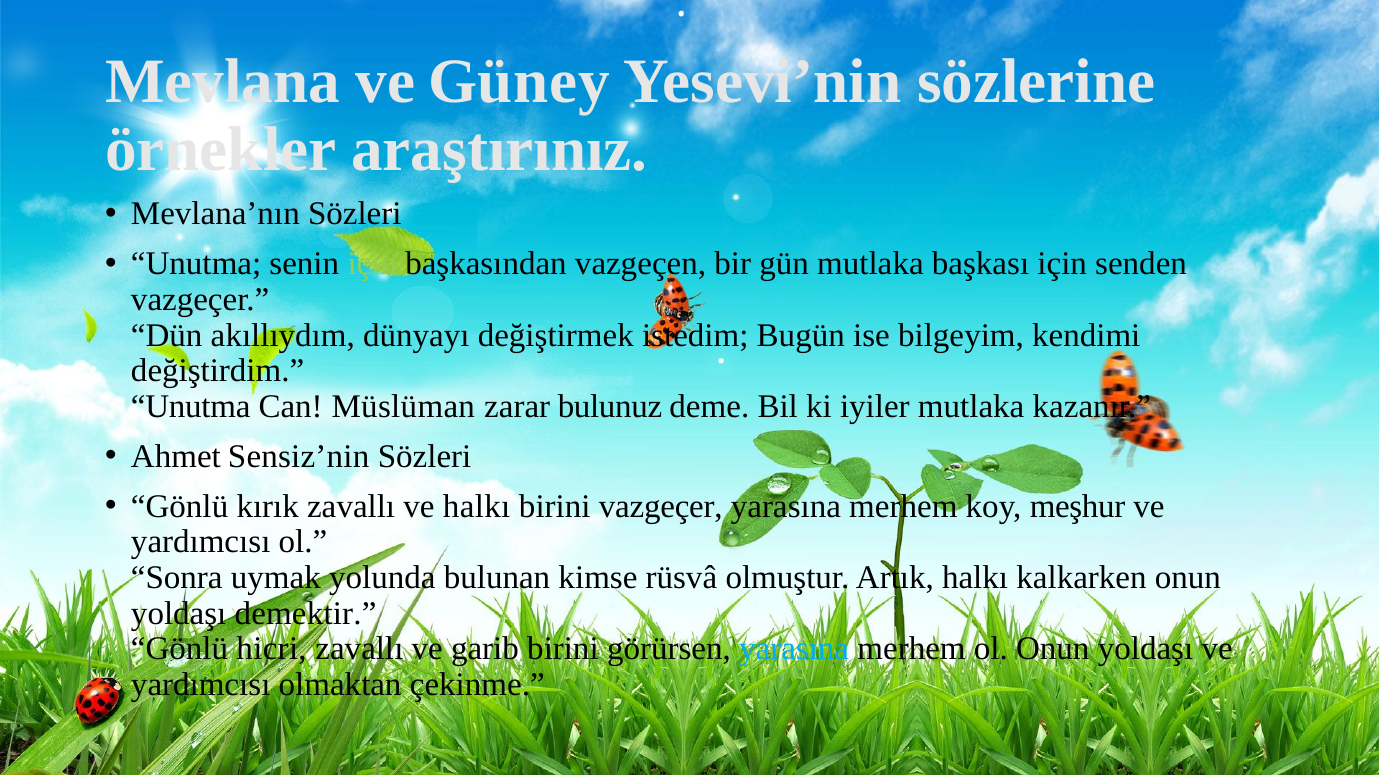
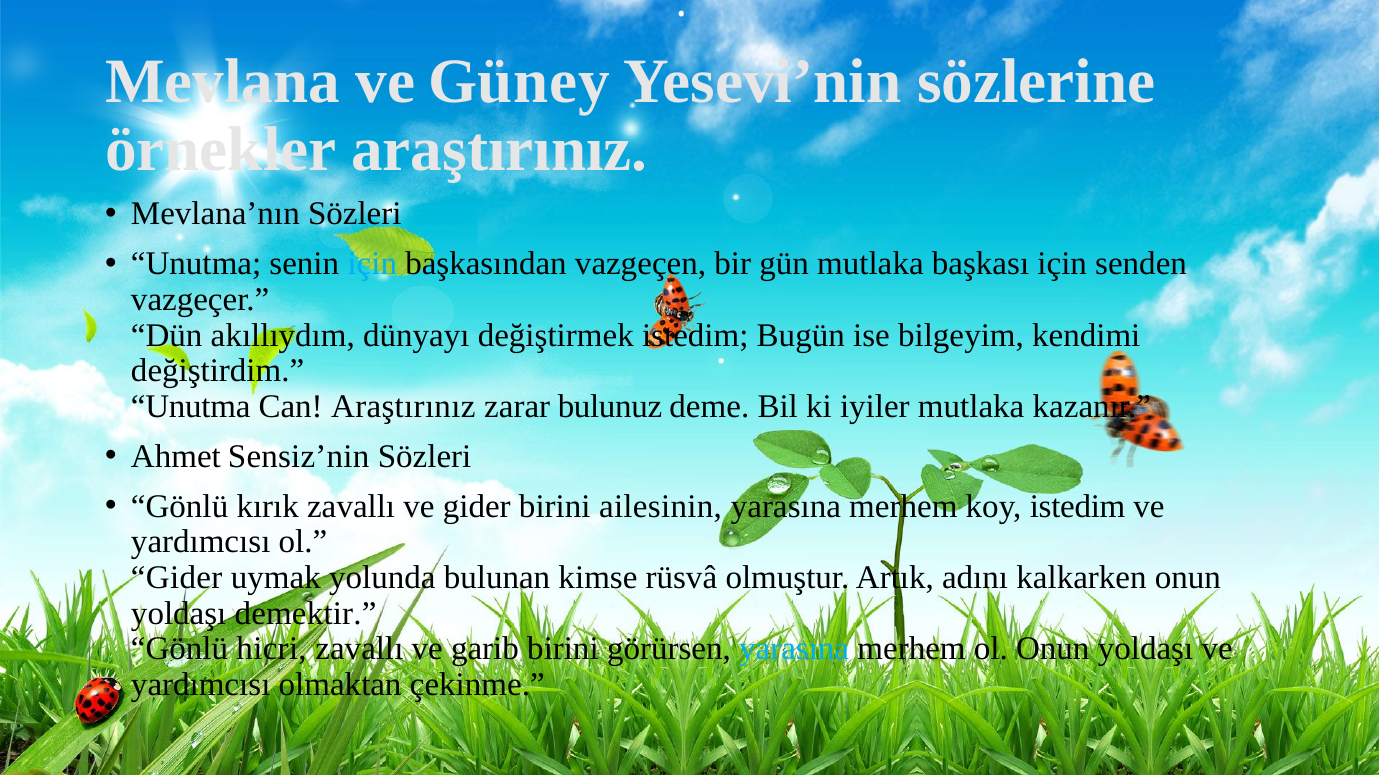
için colour: light green -> light blue (372, 264)
Can Müslüman: Müslüman -> Araştırınız (403, 407)
ve halkı: halkı -> gider (477, 507)
birini vazgeçer: vazgeçer -> ailesinin (661, 507)
koy meşhur: meşhur -> istedim (1078, 507)
Sonra: Sonra -> Gider (177, 578)
Artık halkı: halkı -> adını (975, 578)
